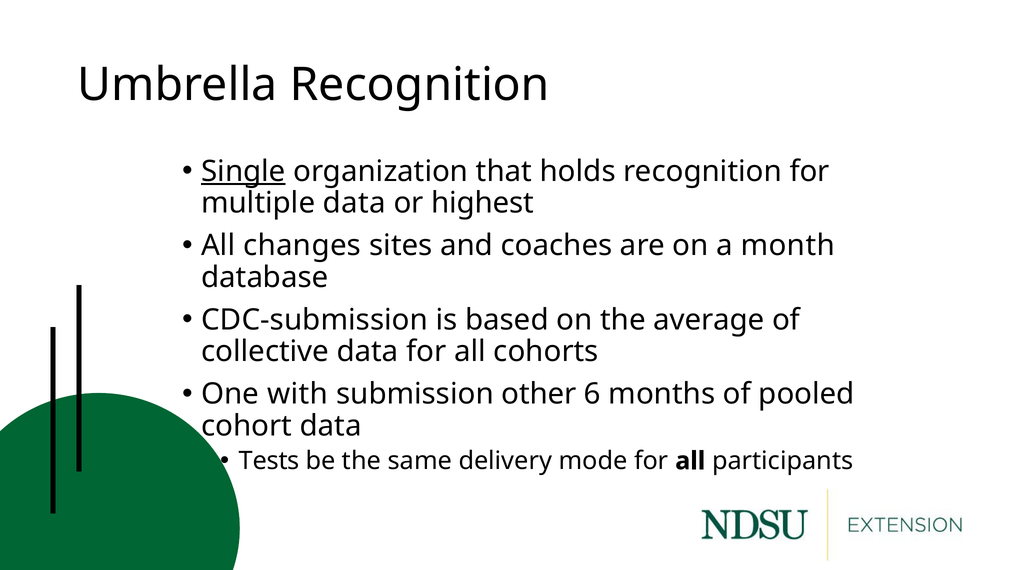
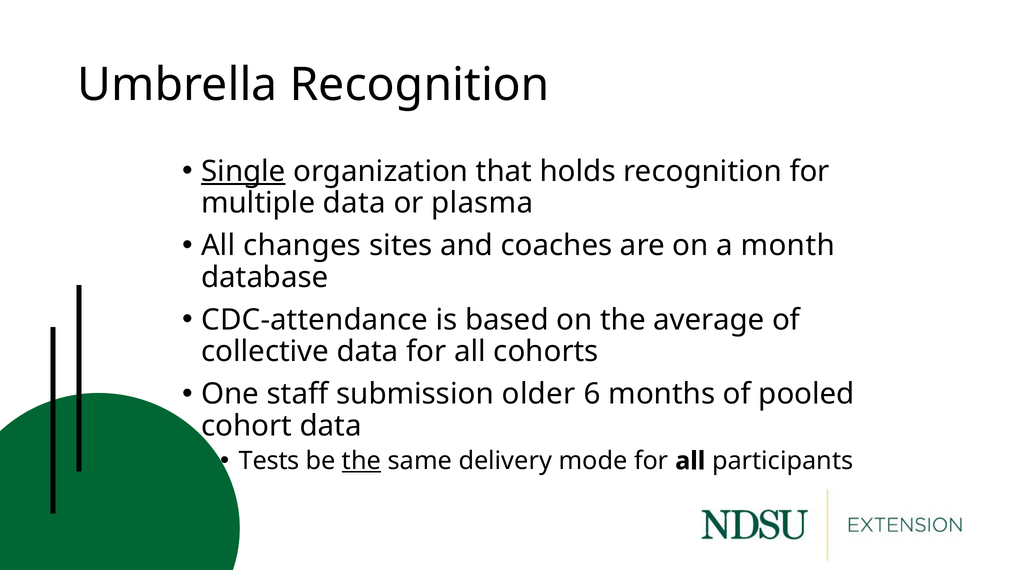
highest: highest -> plasma (482, 203)
CDC-submission: CDC-submission -> CDC-attendance (315, 320)
with: with -> staff (298, 394)
other: other -> older (539, 394)
the underline: none -> present (362, 461)
